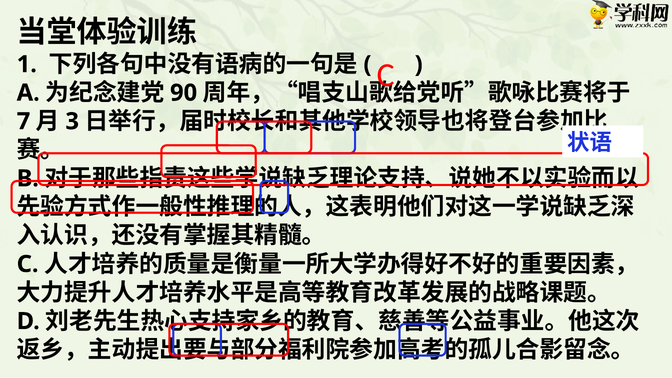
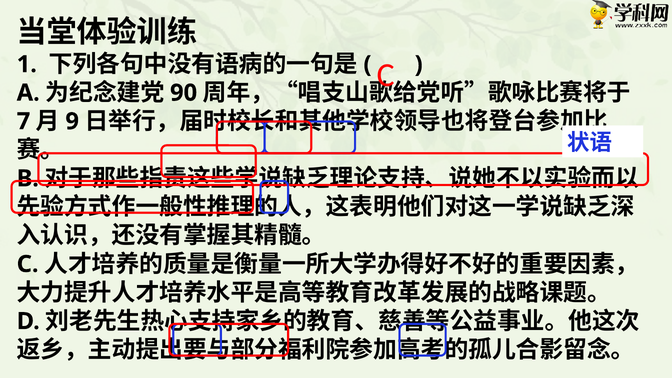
3: 3 -> 9 (72, 121)
